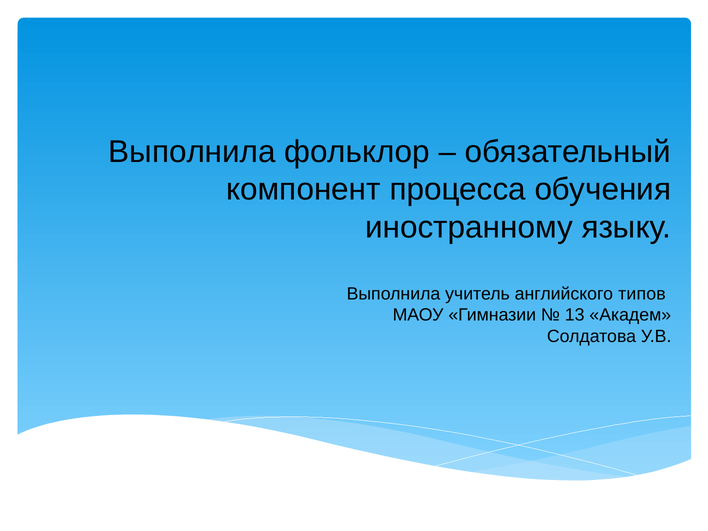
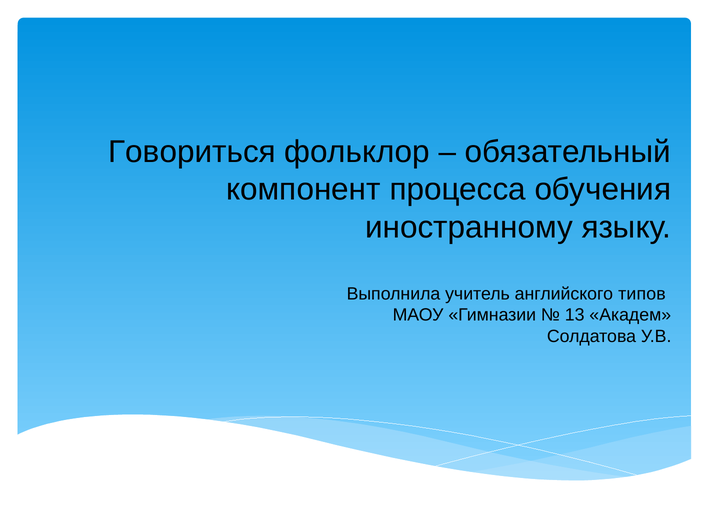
Выполнила: Выполнила -> Говориться (192, 152)
